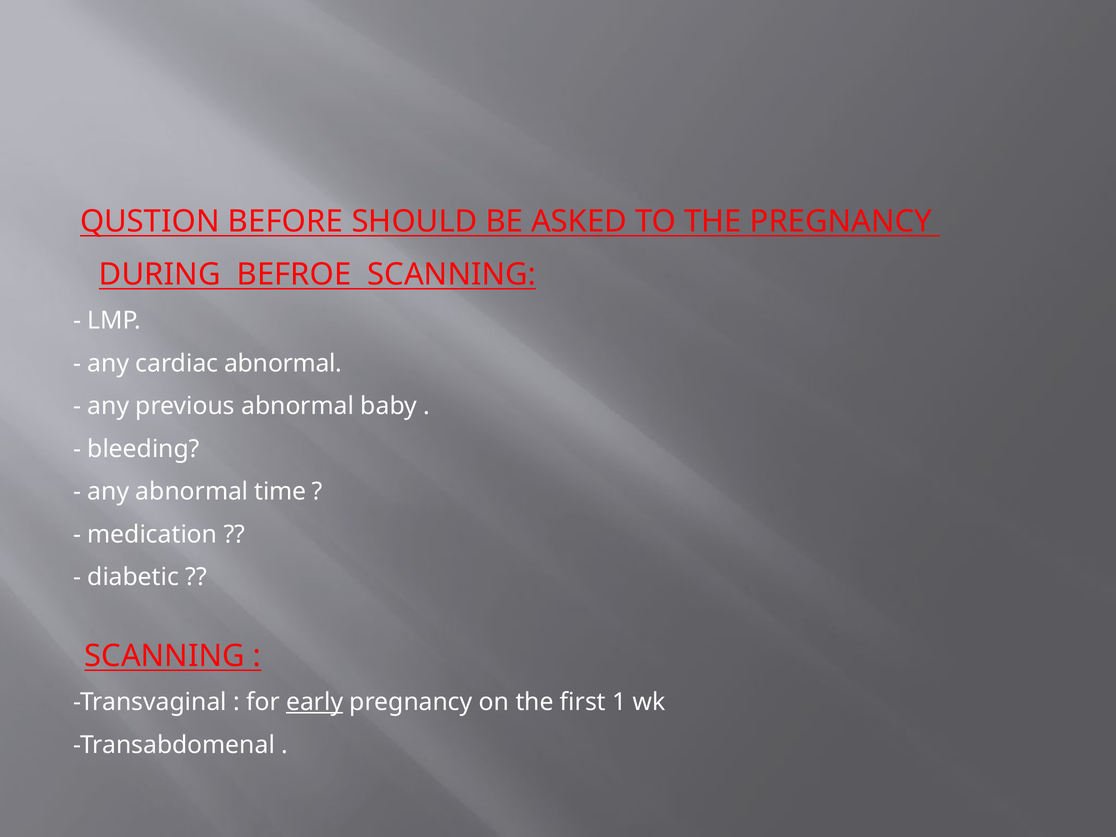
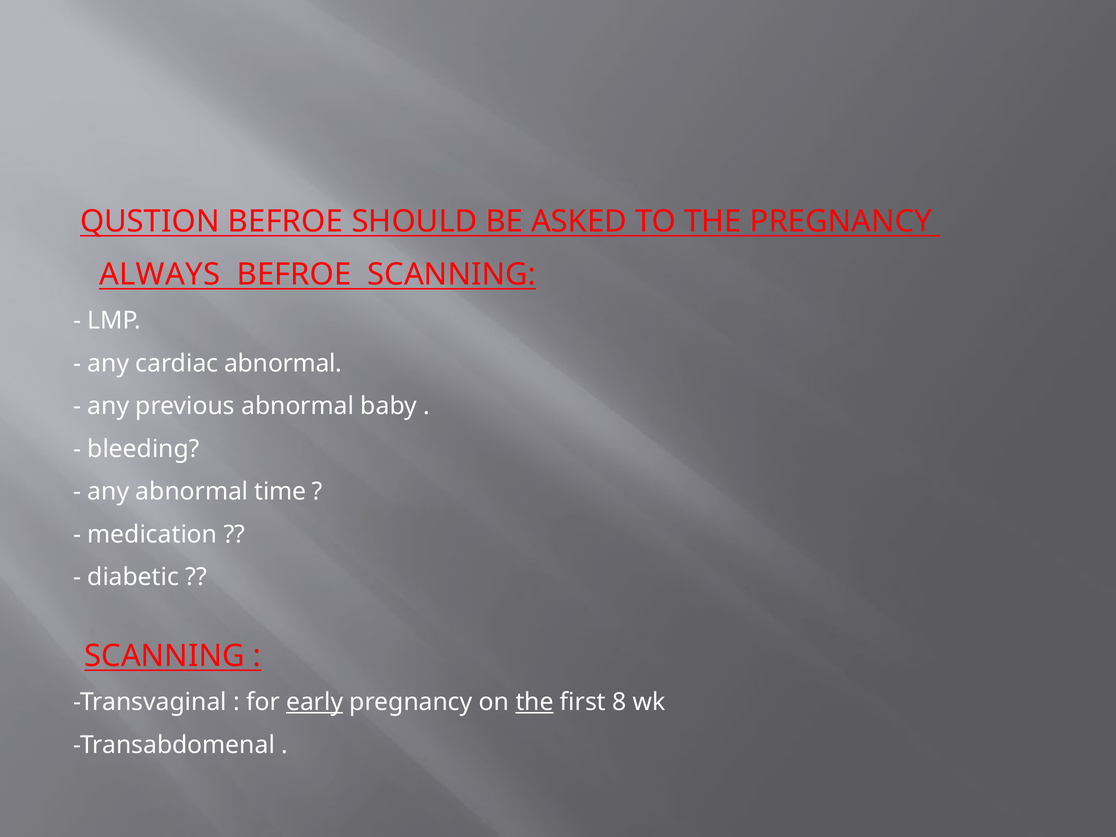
QUSTION BEFORE: BEFORE -> BEFROE (285, 222)
DURING: DURING -> ALWAYS (160, 275)
the underline: none -> present (535, 702)
1: 1 -> 8 (619, 702)
